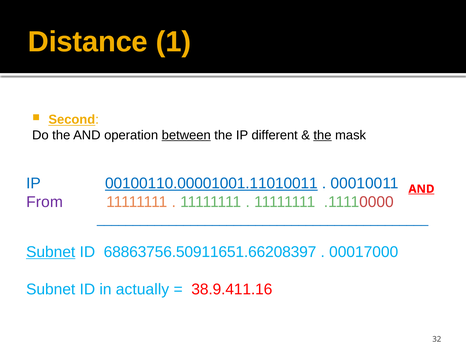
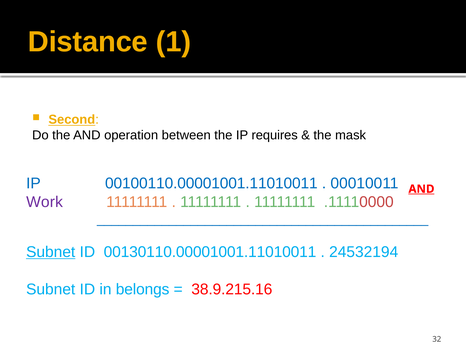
between underline: present -> none (186, 135)
different: different -> requires (275, 135)
the underline: present -> none (322, 135)
00100110.00001001.11010011 underline: present -> none (211, 183)
From: From -> Work (45, 202)
68863756.50911651.66208397: 68863756.50911651.66208397 -> 00130110.00001001.11010011 (210, 252)
00017000: 00017000 -> 24532194 (364, 252)
actually: actually -> belongs (143, 289)
38.9.411.16: 38.9.411.16 -> 38.9.215.16 (232, 289)
